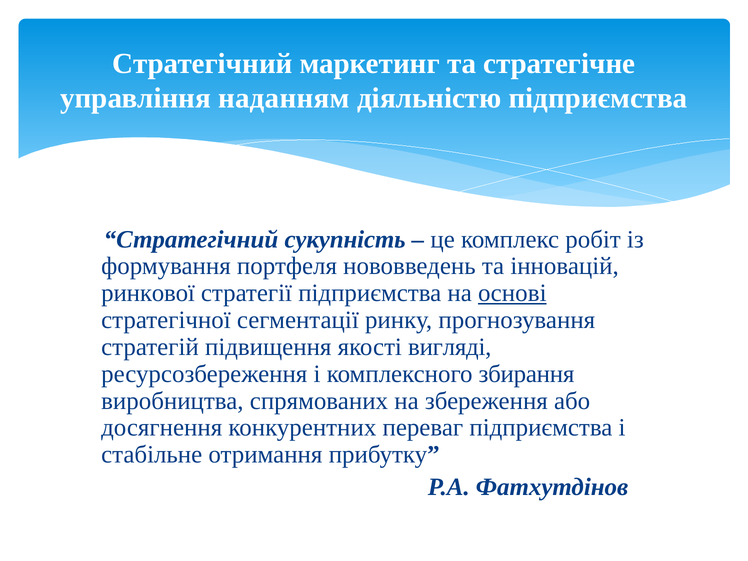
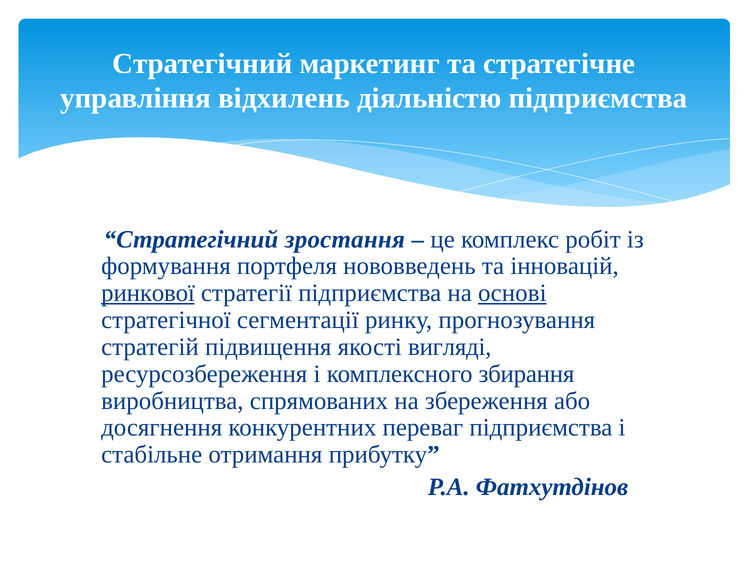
наданням: наданням -> відхилень (284, 98)
сукупність: сукупність -> зростання (345, 239)
ринкової underline: none -> present (148, 293)
